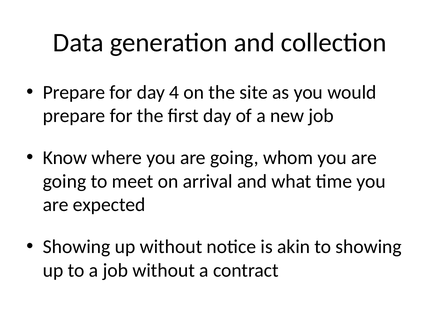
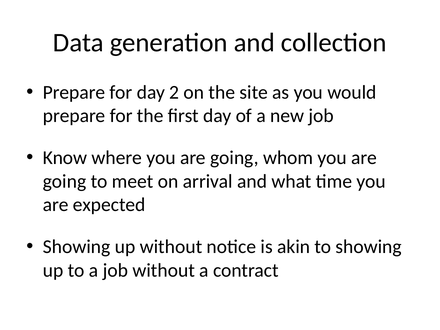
4: 4 -> 2 (174, 92)
